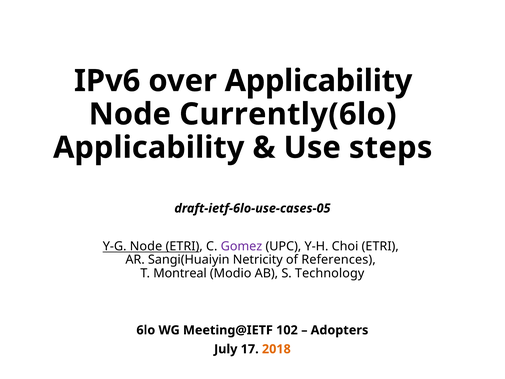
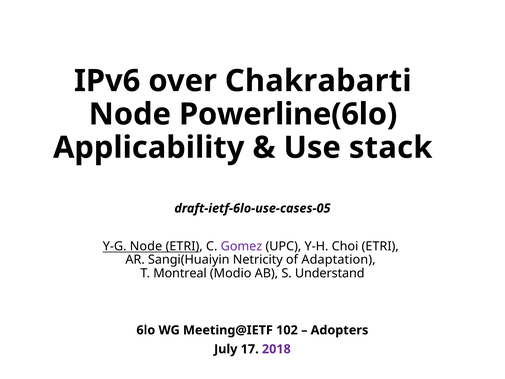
over Applicability: Applicability -> Chakrabarti (318, 81)
Currently(6lo: Currently(6lo -> Powerline(6lo (288, 114)
steps: steps -> stack (391, 148)
References: References -> Adaptation (339, 260)
Technology: Technology -> Understand (330, 273)
2018 colour: orange -> purple (276, 349)
